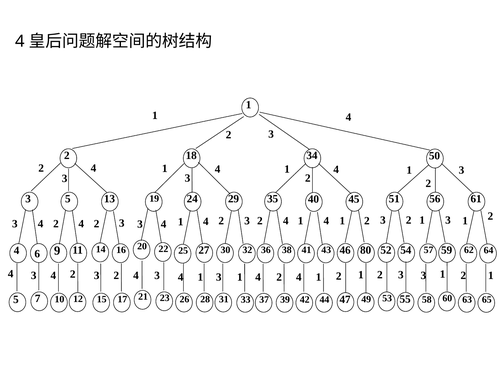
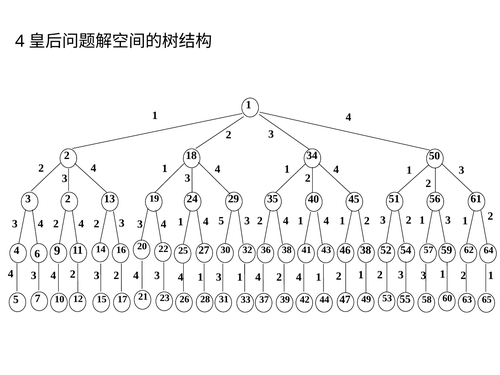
5: 5 -> 2 (68, 199)
2: 2 -> 5 (221, 221)
46 80: 80 -> 38 (366, 250)
